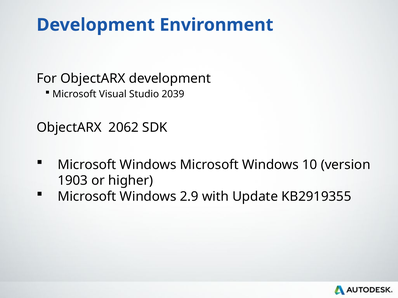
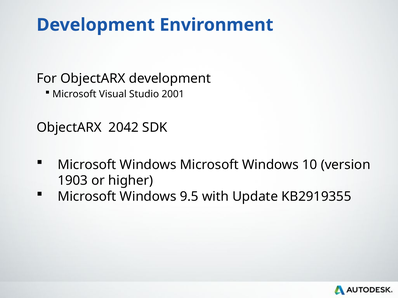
2039: 2039 -> 2001 (173, 94)
2062: 2062 -> 2042 (124, 128)
2.9: 2.9 -> 9.5 (189, 197)
